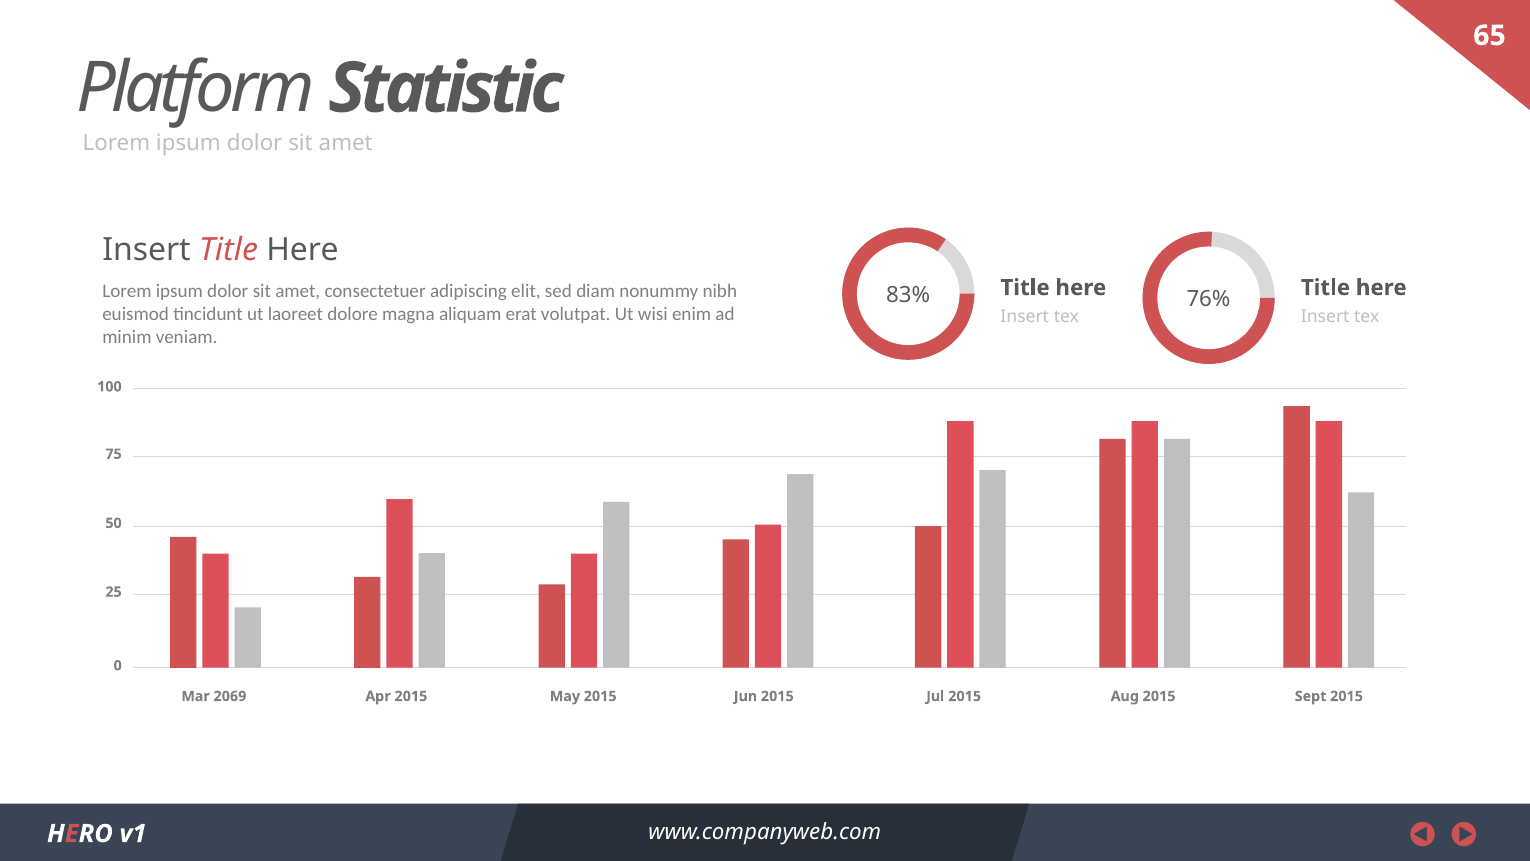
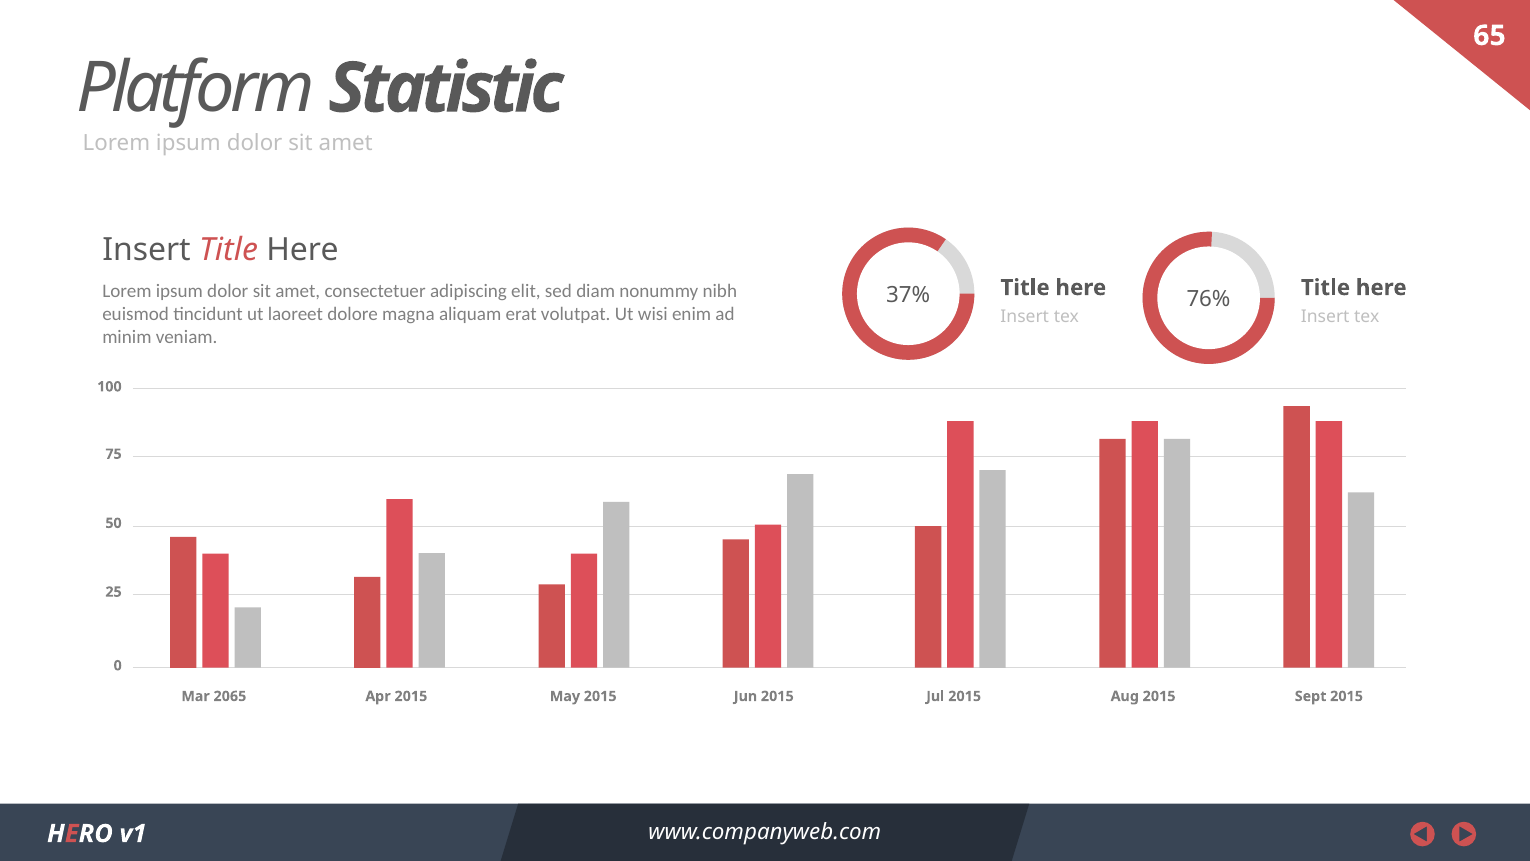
83%: 83% -> 37% (908, 295)
2069: 2069 -> 2065 (230, 696)
